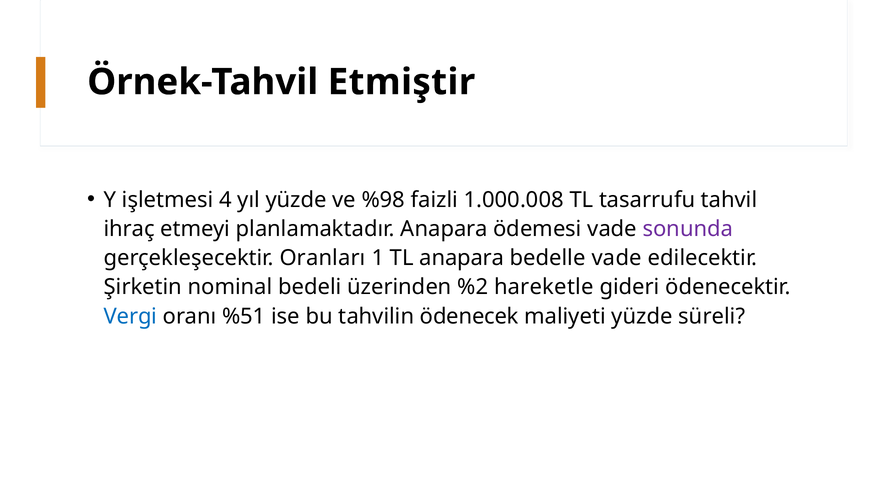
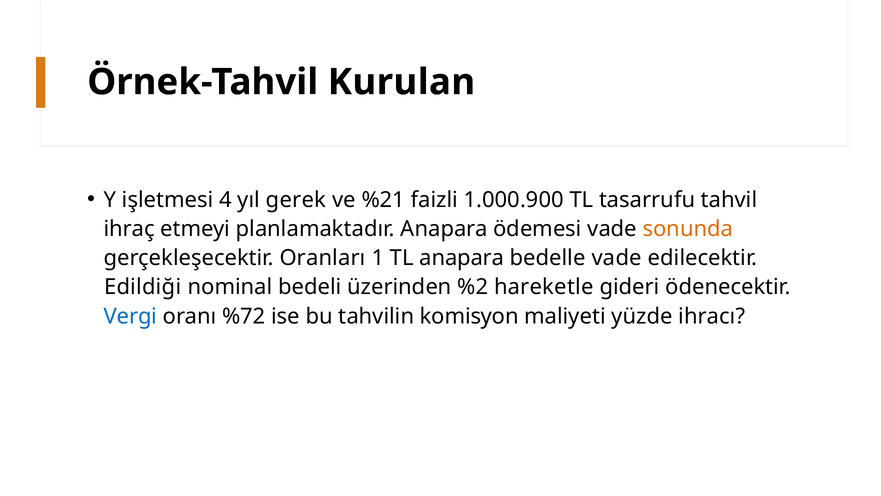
Etmiştir: Etmiştir -> Kurulan (401, 82)
yıl yüzde: yüzde -> gerek (296, 200)
%98: %98 -> %21 (383, 200)
1.000.008: 1.000.008 -> 1.000.900 (514, 200)
sonunda colour: purple -> orange (688, 229)
Şirketin: Şirketin -> Edildiği (143, 287)
%51: %51 -> %72 (244, 316)
ödenecek: ödenecek -> komisyon (469, 316)
süreli: süreli -> ihracı (712, 316)
